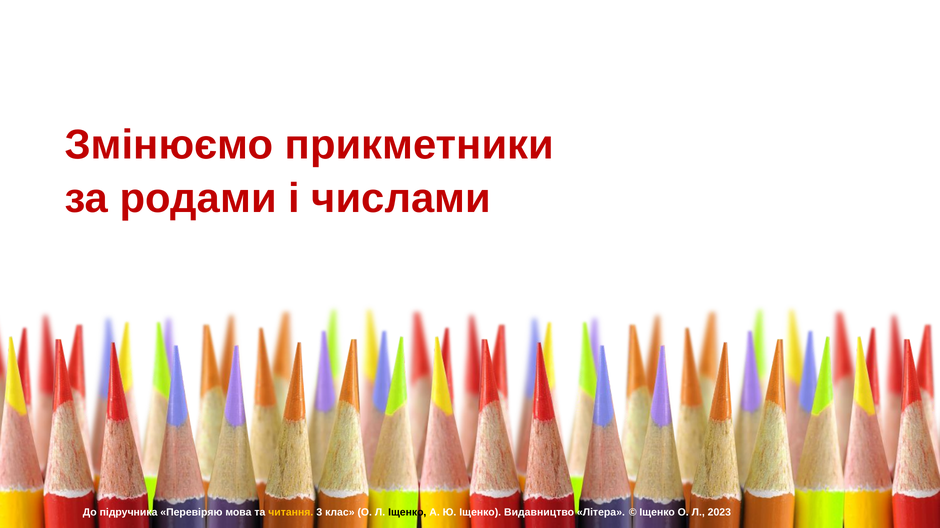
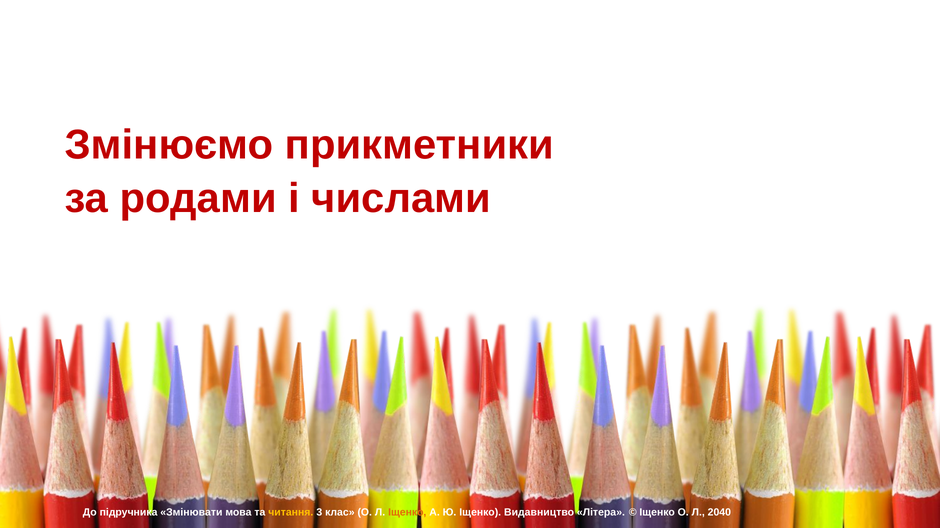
Перевіряю: Перевіряю -> Змінювати (191, 513)
Іщенко colour: black -> orange (407, 513)
2023: 2023 -> 2040 (719, 513)
